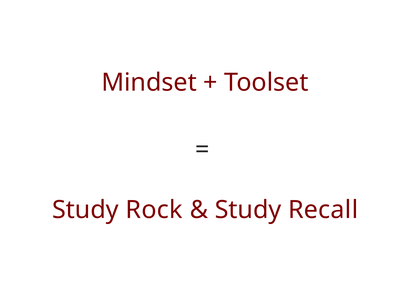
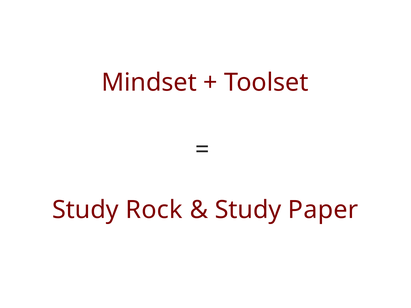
Recall: Recall -> Paper (323, 210)
